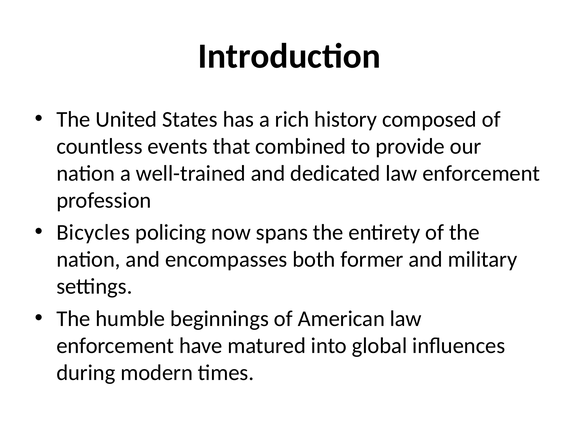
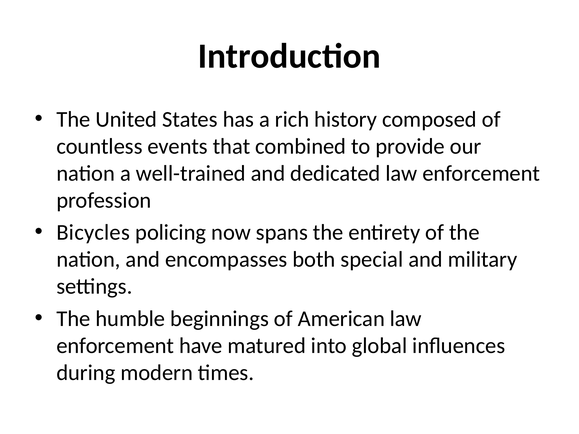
former: former -> special (372, 260)
